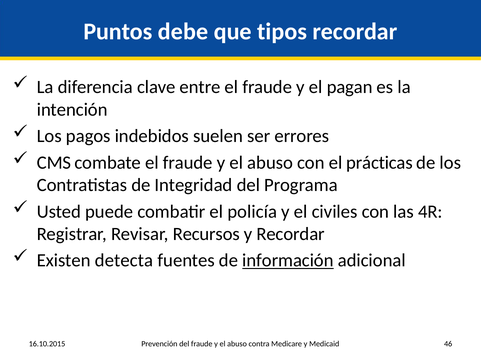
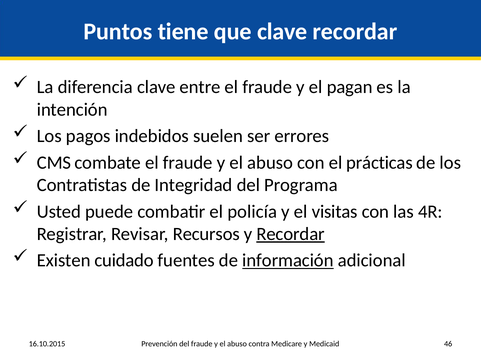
debe: debe -> tiene (183, 32)
que tipos: tipos -> clave (282, 32)
civiles: civiles -> visitas (335, 211)
Recordar underline: none -> present (291, 234)
detecta: detecta -> cuidado (124, 260)
